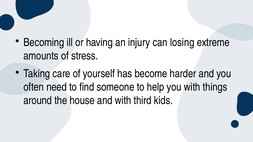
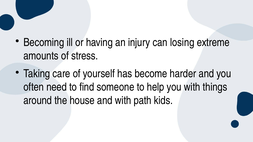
third: third -> path (143, 101)
